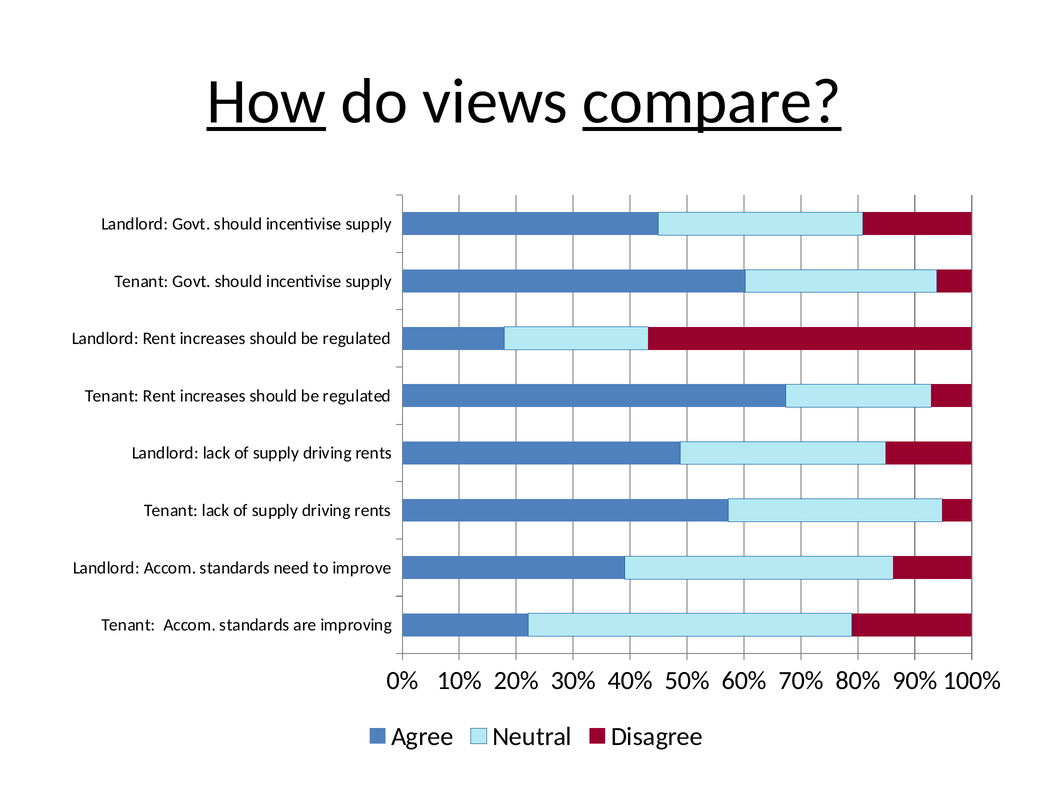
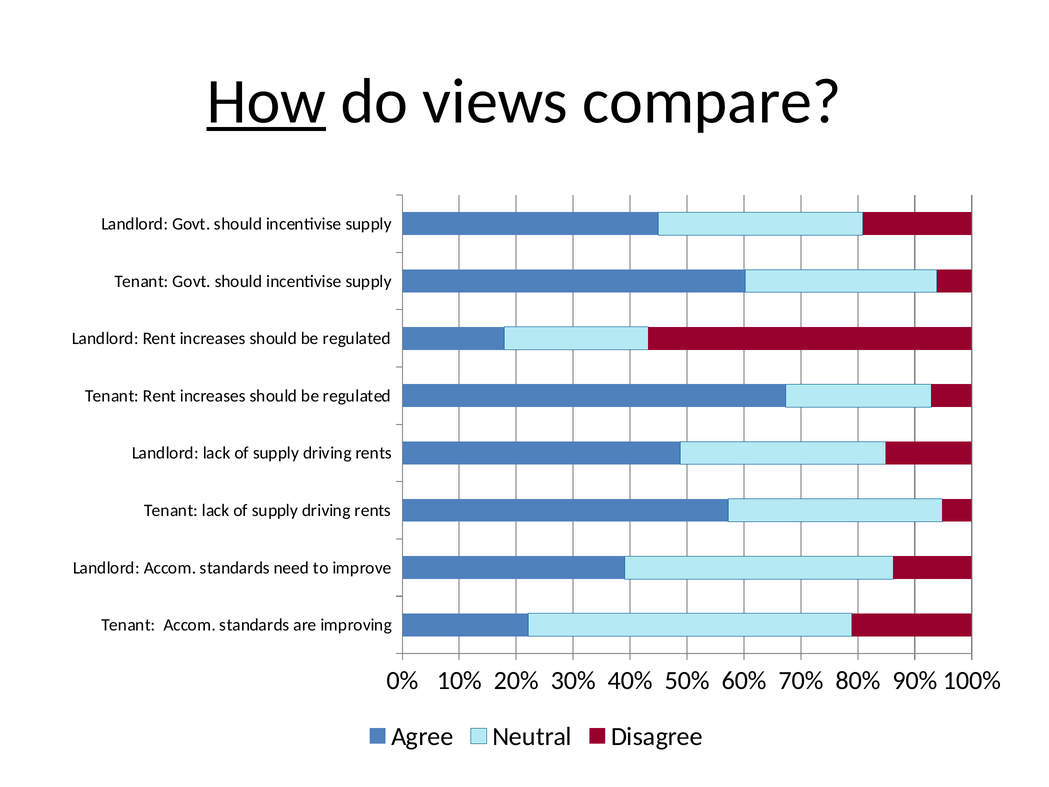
compare underline: present -> none (712, 102)
